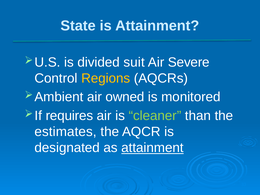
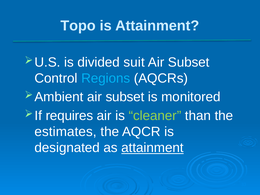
State: State -> Topo (78, 26)
Severe: Severe -> Subset (189, 62)
Regions colour: yellow -> light blue (106, 78)
owned: owned -> subset (125, 97)
